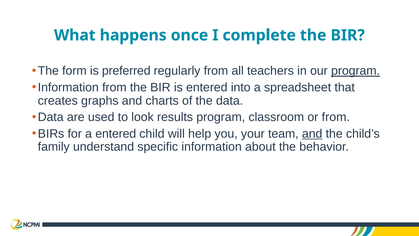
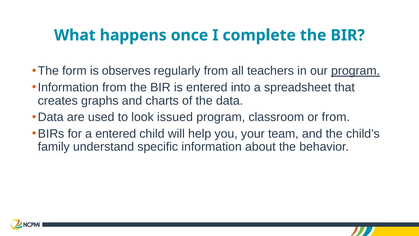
preferred: preferred -> observes (126, 71)
results: results -> issued (175, 117)
and underline: present -> none (312, 133)
